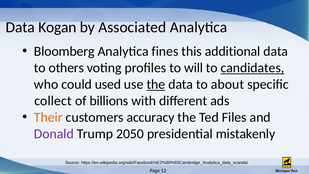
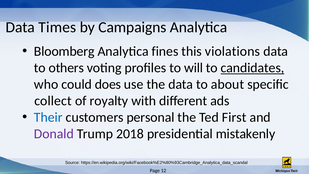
Kogan: Kogan -> Times (57, 27)
Associated: Associated -> Campaigns (132, 27)
additional: additional -> violations (233, 51)
used: used -> does (108, 84)
the underline: present -> none (156, 84)
billions: billions -> royalty (109, 101)
Their colour: orange -> blue (48, 117)
accuracy: accuracy -> personal (150, 117)
Files: Files -> First (234, 117)
2050: 2050 -> 2018 (130, 134)
